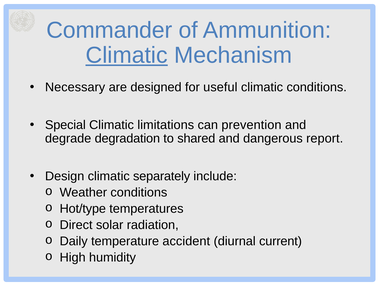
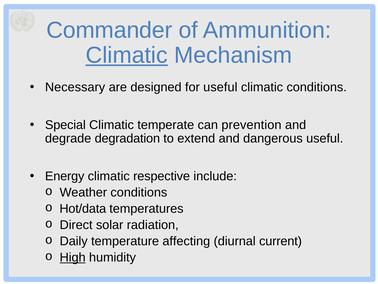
limitations: limitations -> temperate (166, 125)
shared: shared -> extend (196, 138)
dangerous report: report -> useful (325, 138)
Design: Design -> Energy (65, 176)
separately: separately -> respective (162, 176)
Hot/type: Hot/type -> Hot/data (83, 208)
accident: accident -> affecting (186, 241)
High underline: none -> present (73, 257)
